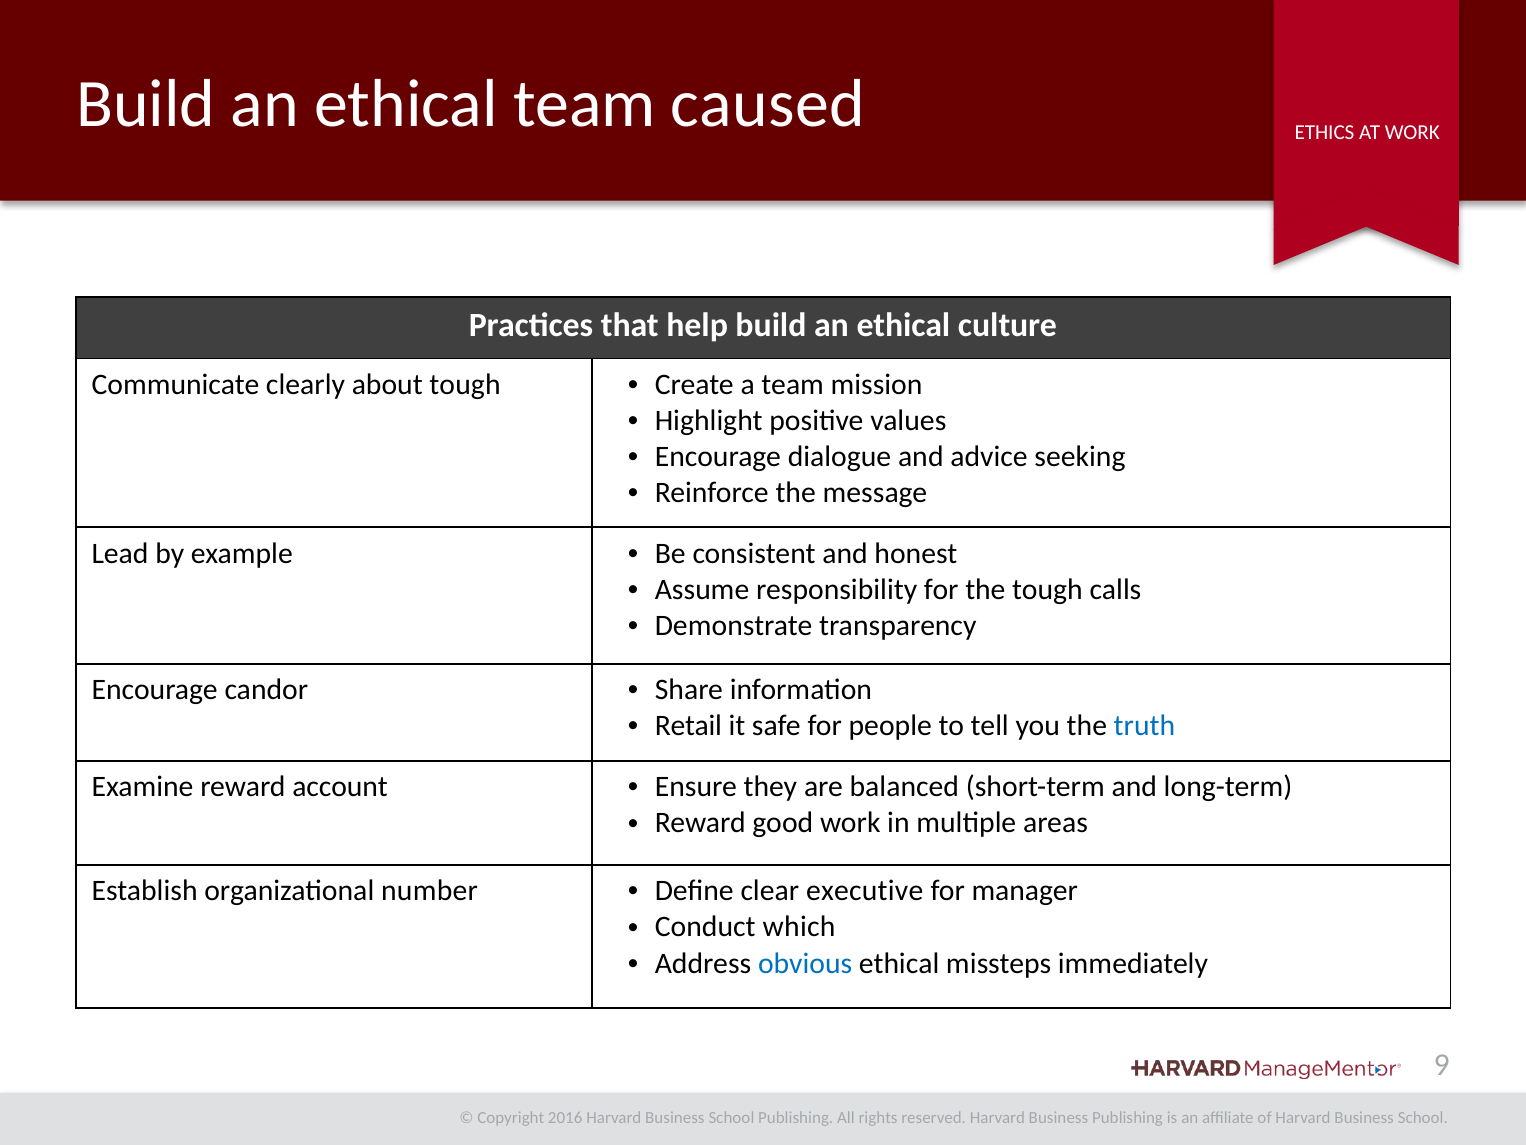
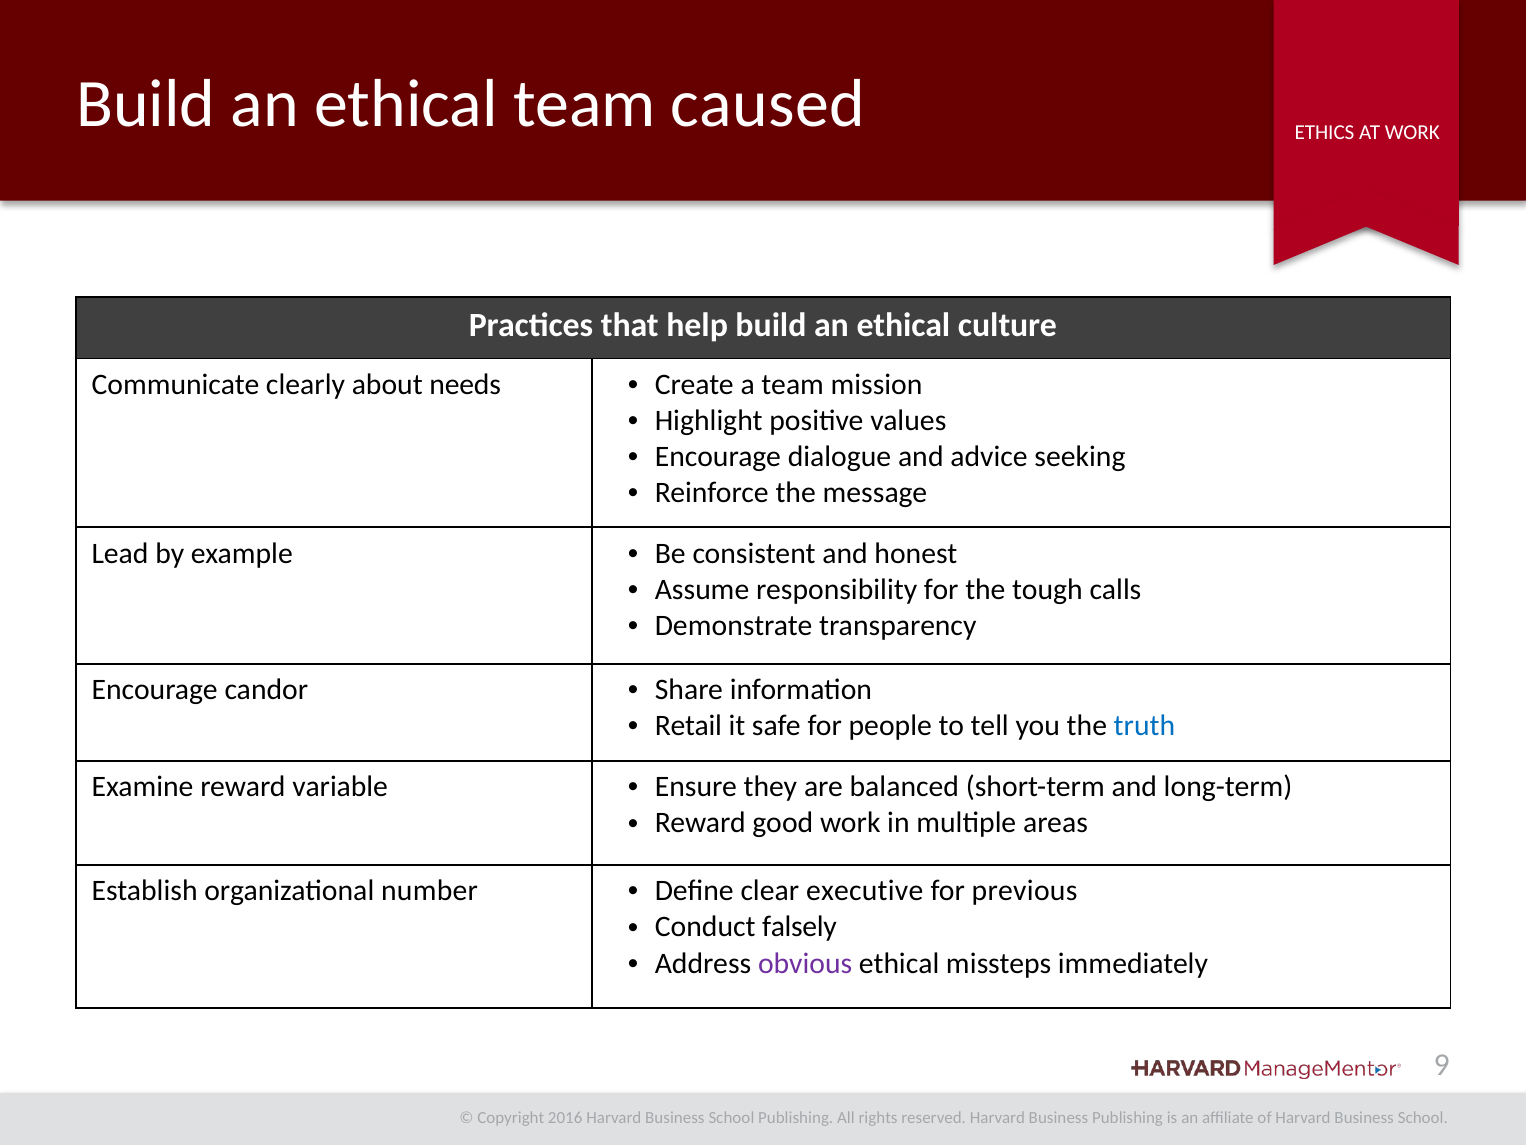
about tough: tough -> needs (465, 384)
account: account -> variable (340, 787)
manager: manager -> previous (1025, 891)
which: which -> falsely (799, 927)
obvious colour: blue -> purple (805, 963)
